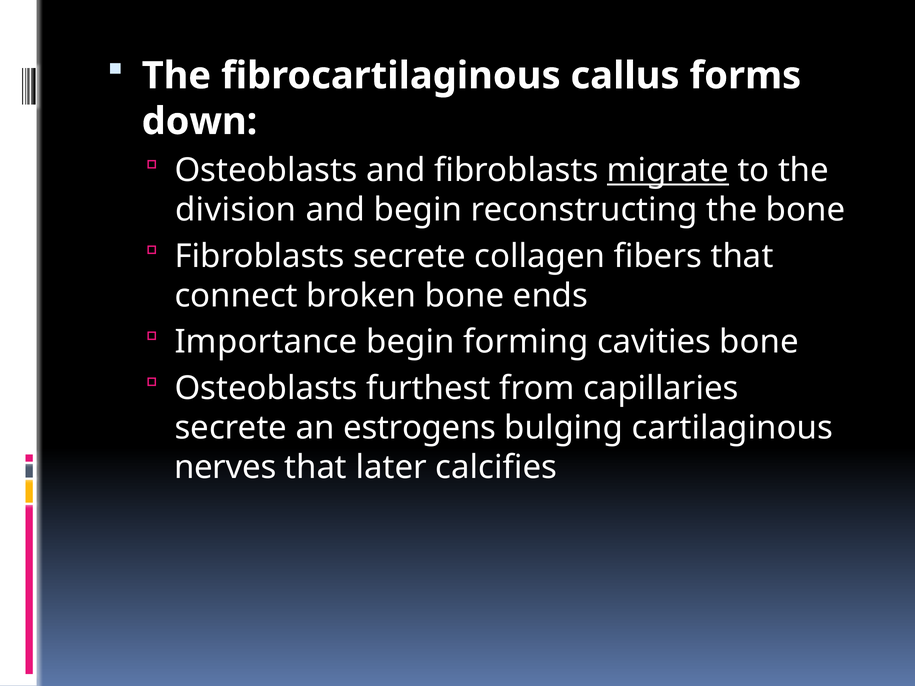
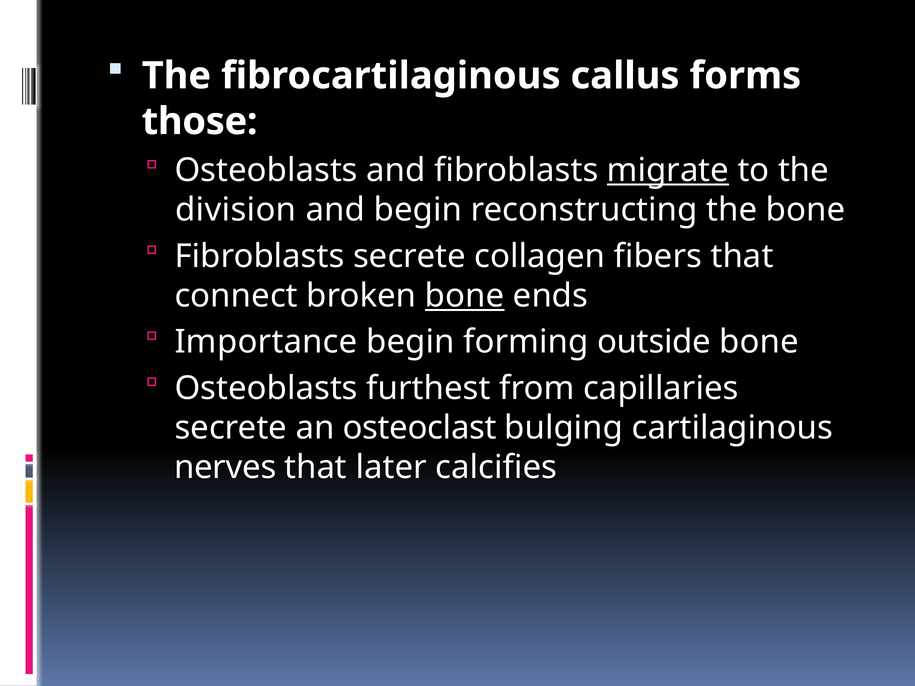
down: down -> those (200, 122)
bone underline: none -> present (465, 296)
cavities: cavities -> outside (654, 342)
estrogens: estrogens -> osteoclast (420, 428)
